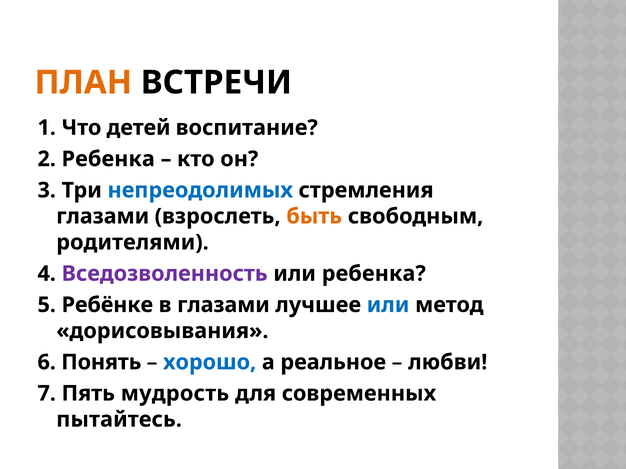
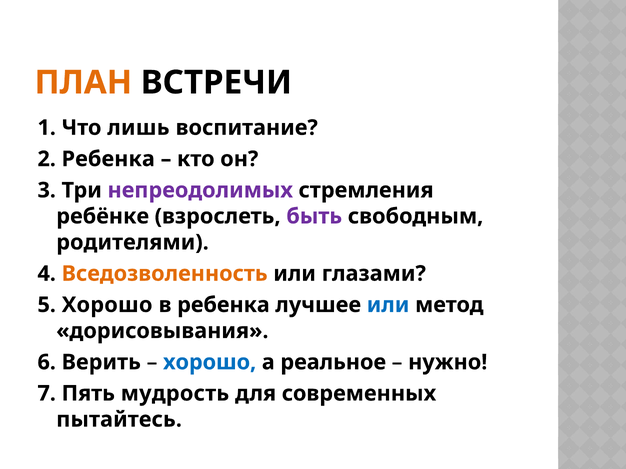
детей: детей -> лишь (138, 128)
непреодолимых colour: blue -> purple (200, 190)
глазами: глазами -> ребёнке (103, 217)
быть colour: orange -> purple (314, 217)
Вседозволенность colour: purple -> orange (165, 274)
или ребенка: ребенка -> глазами (374, 274)
5 Ребёнке: Ребёнке -> Хорошо (107, 305)
в глазами: глазами -> ребенка (223, 305)
Понять: Понять -> Верить (101, 363)
любви: любви -> нужно (448, 363)
